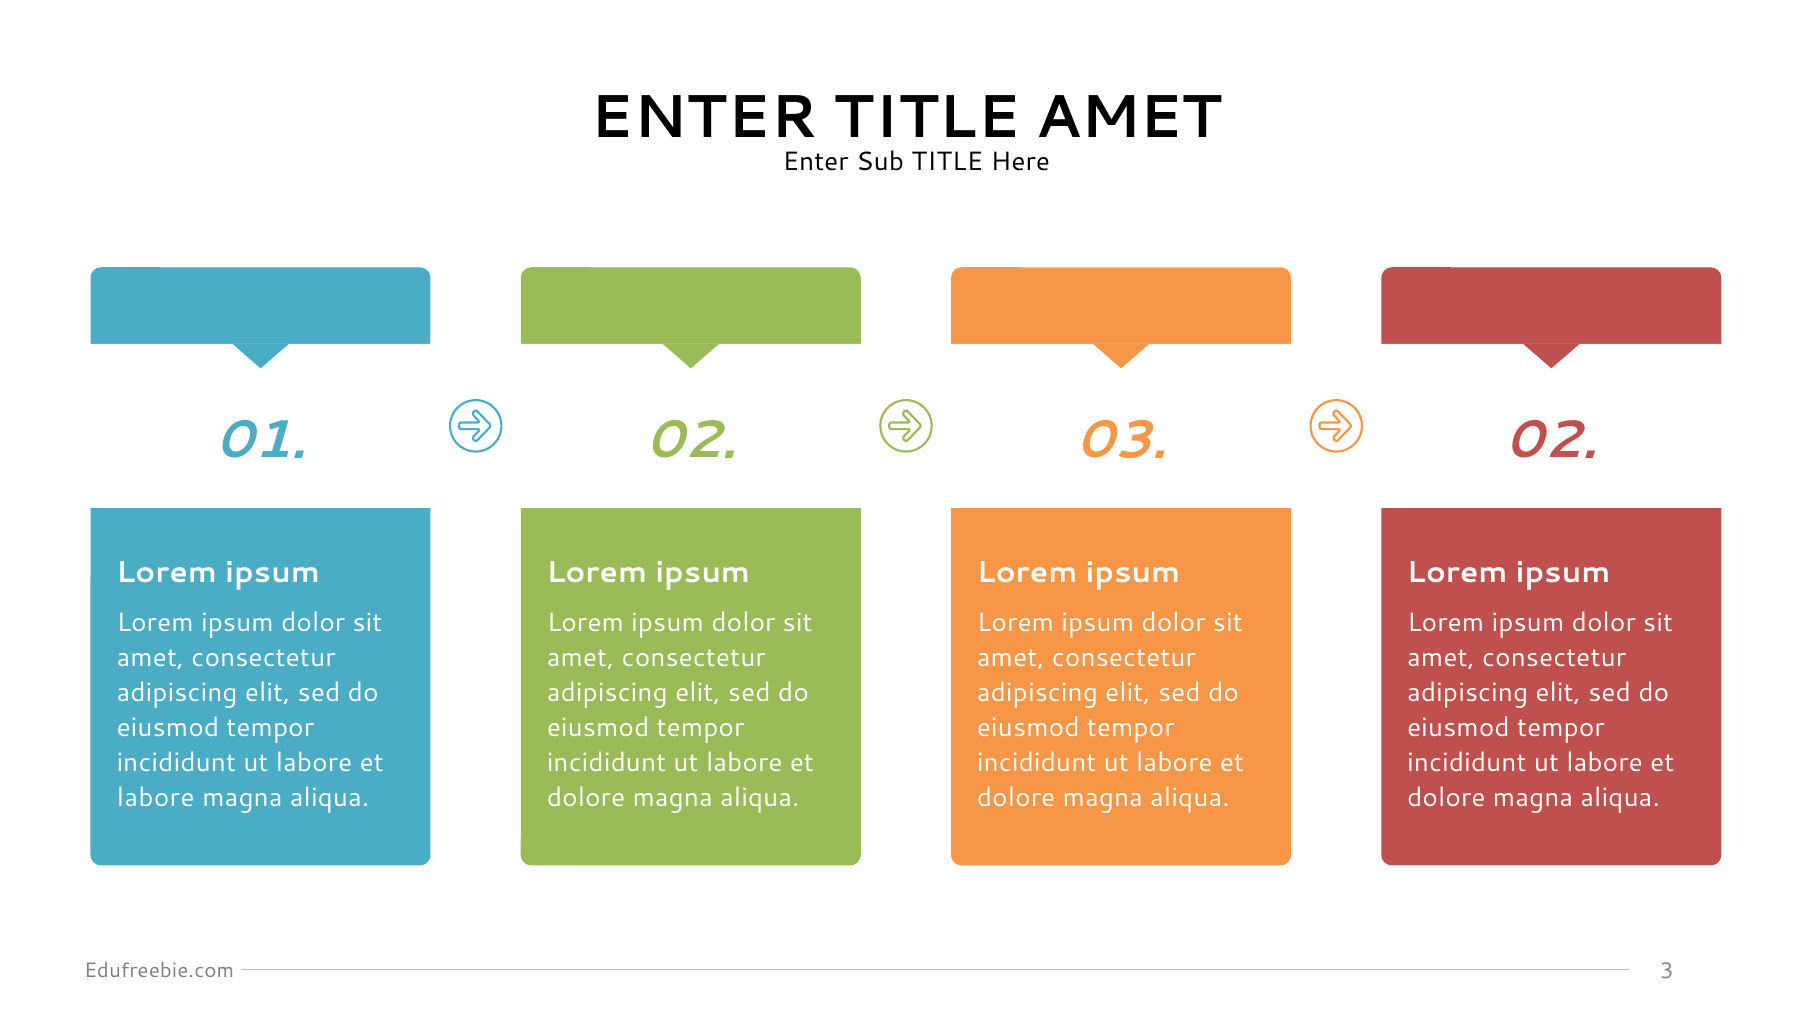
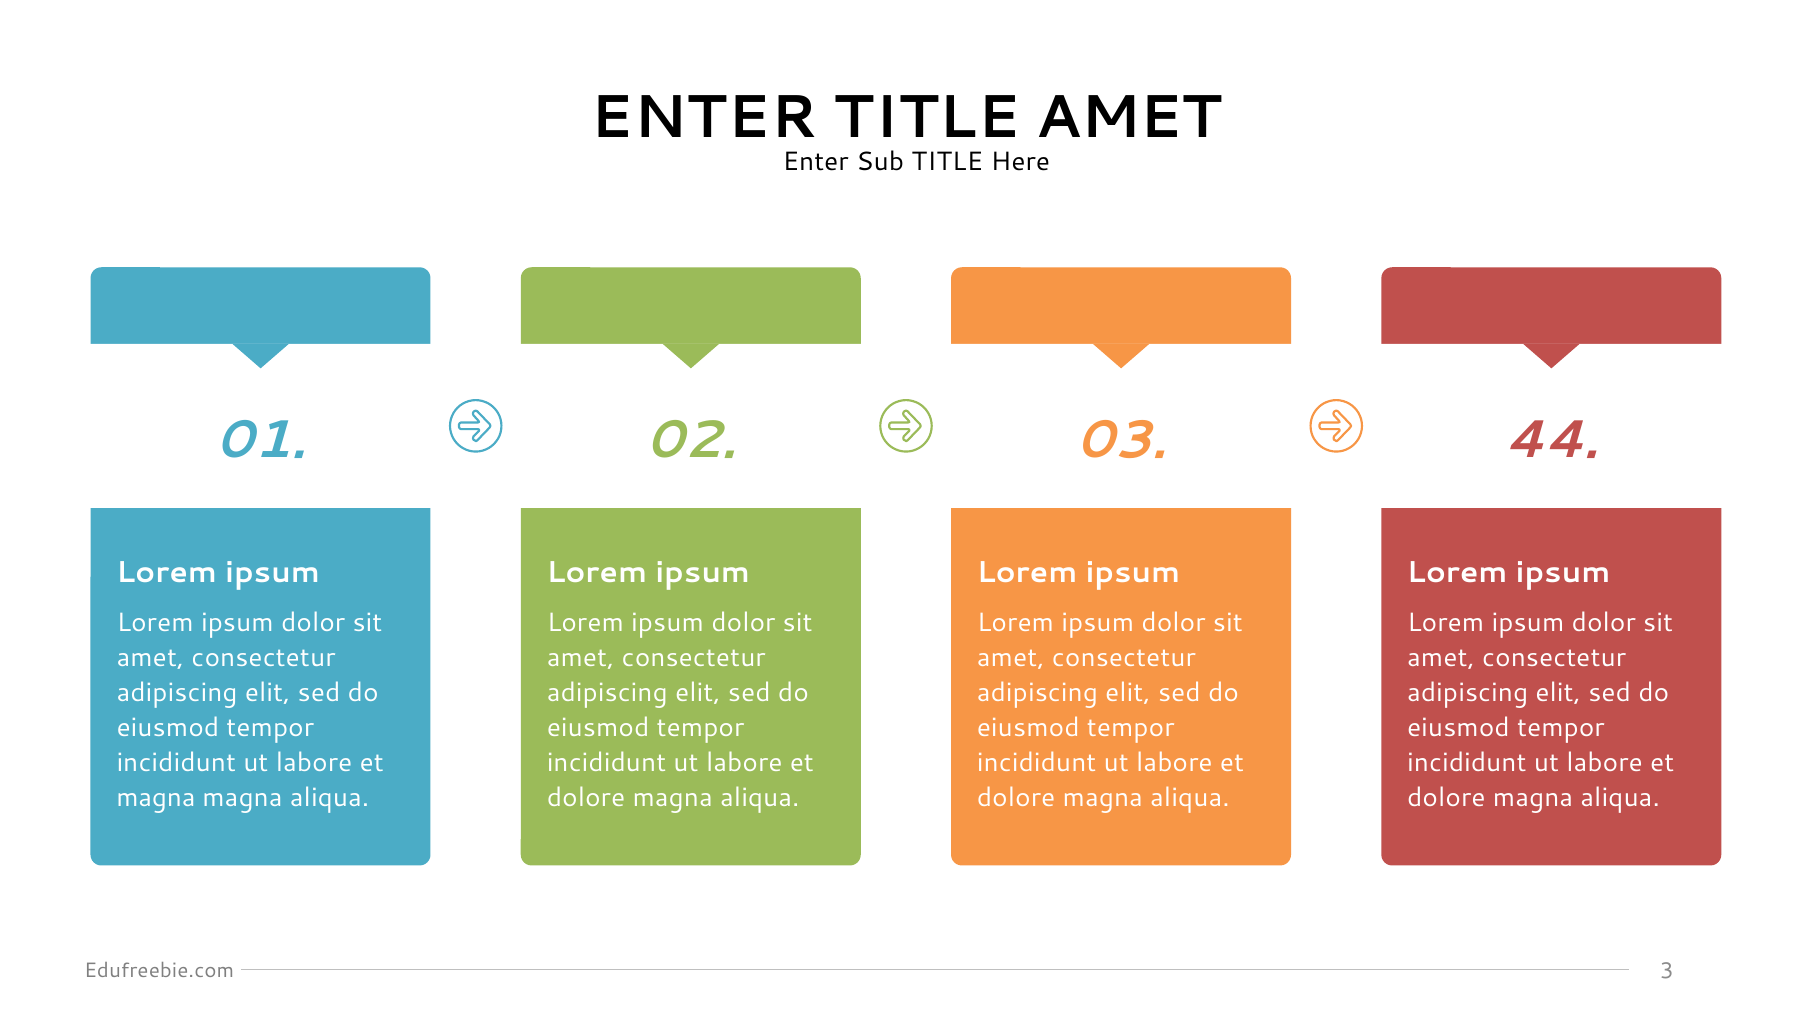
03 02: 02 -> 44 (1552, 440)
labore: labore -> magna (156, 798)
